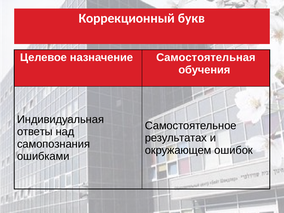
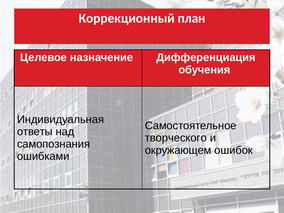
букв: букв -> план (192, 18)
Самостоятельная: Самостоятельная -> Дифференциация (206, 57)
результатах: результатах -> творческого (176, 138)
